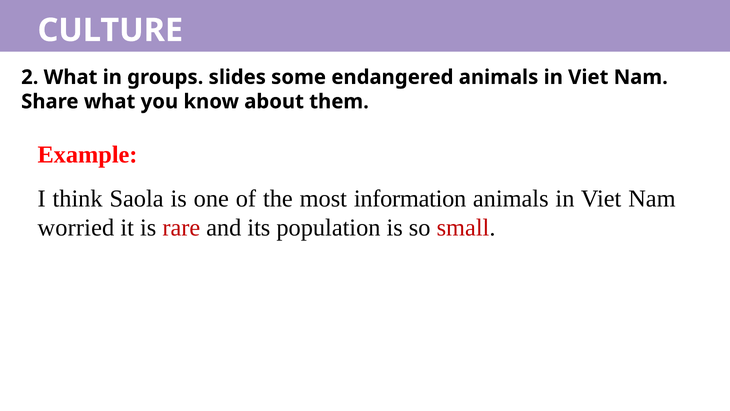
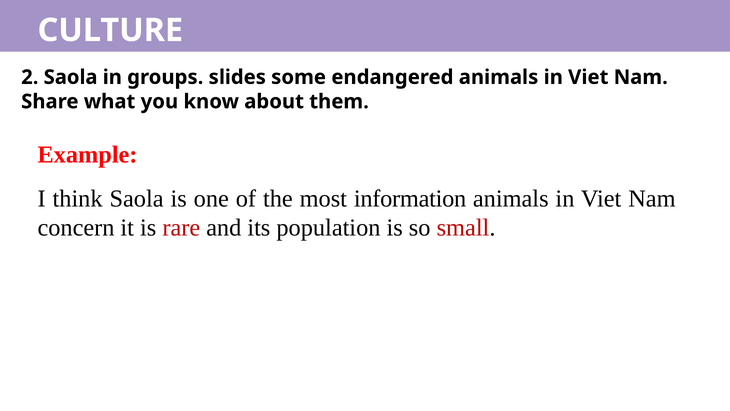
2 What: What -> Saola (71, 77)
worried: worried -> concern (76, 228)
